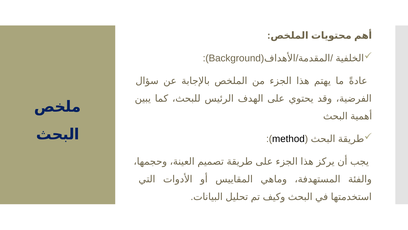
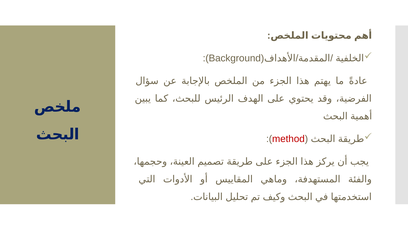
method colour: black -> red (288, 139)
